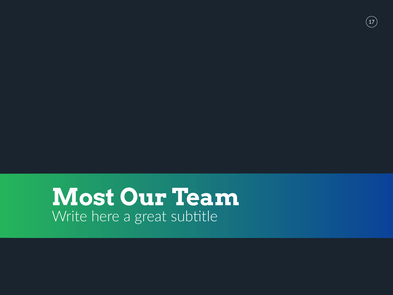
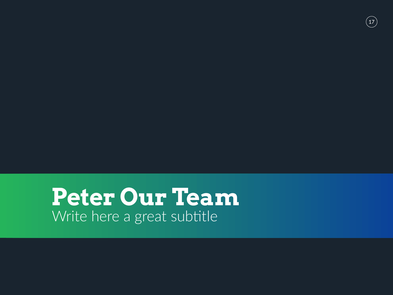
Most: Most -> Peter (84, 197)
